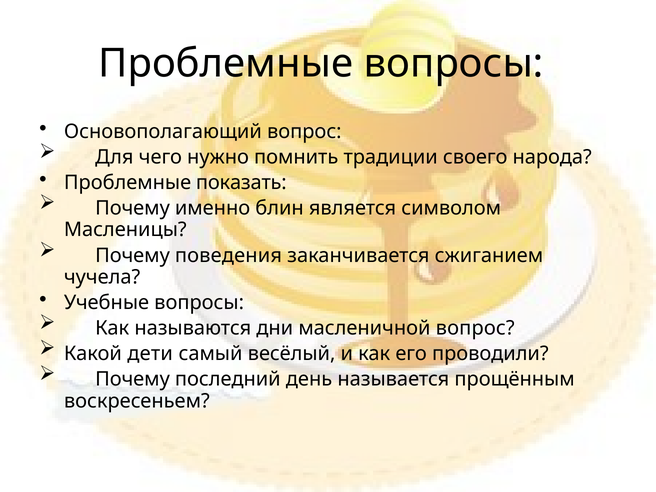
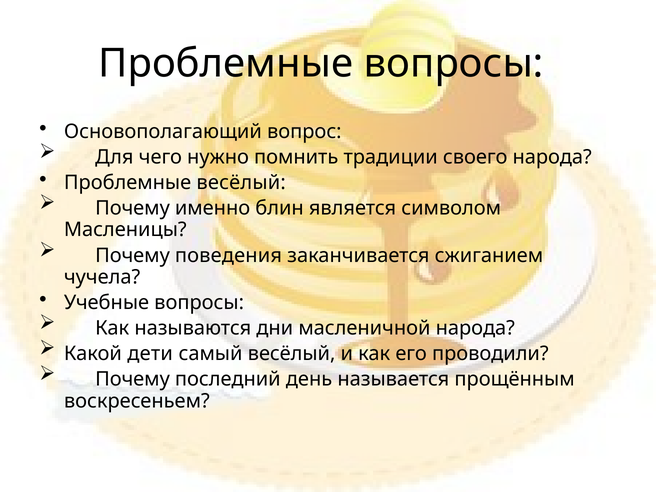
Проблемные показать: показать -> весёлый (241, 183)
масленичной вопрос: вопрос -> народа (475, 328)
